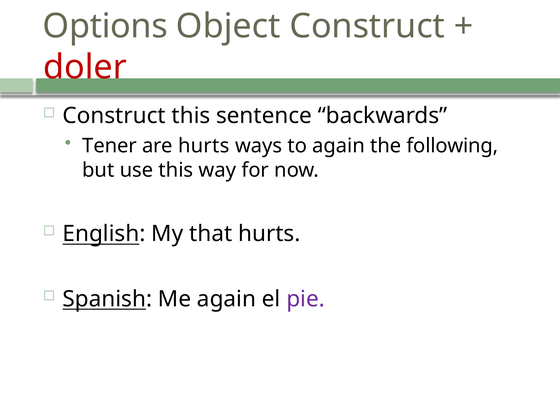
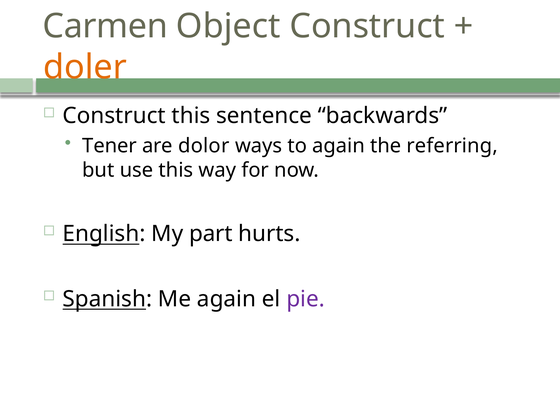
Options: Options -> Carmen (105, 26)
doler colour: red -> orange (85, 67)
are hurts: hurts -> dolor (204, 146)
following: following -> referring (452, 146)
that: that -> part (211, 234)
